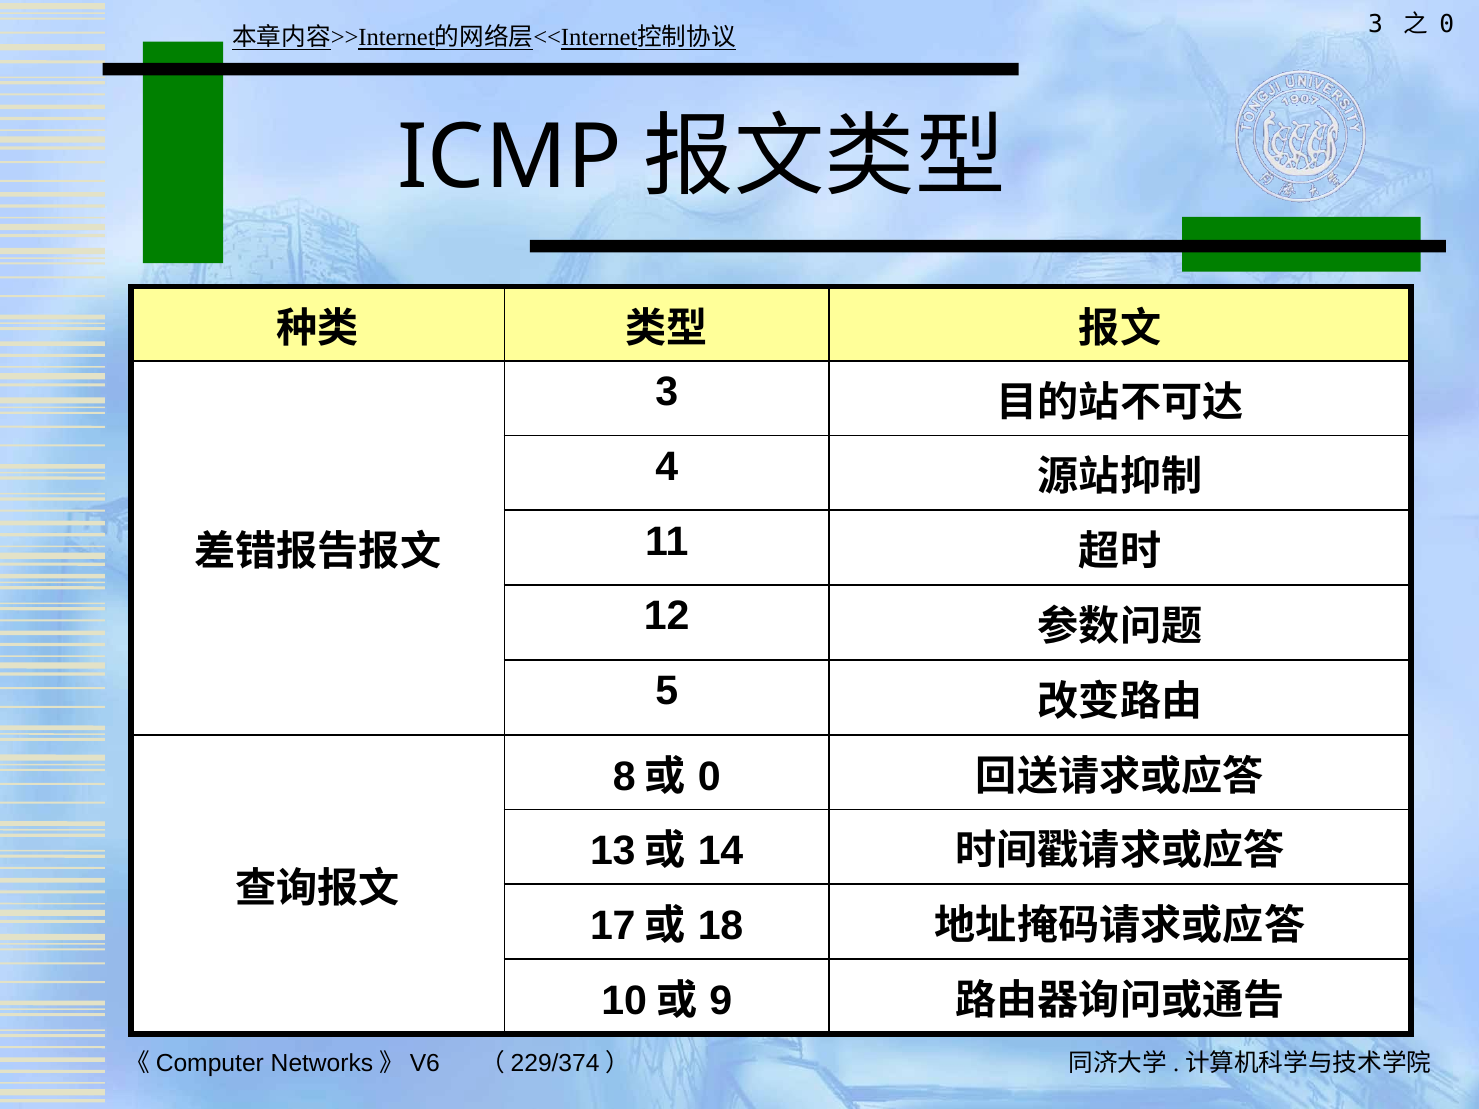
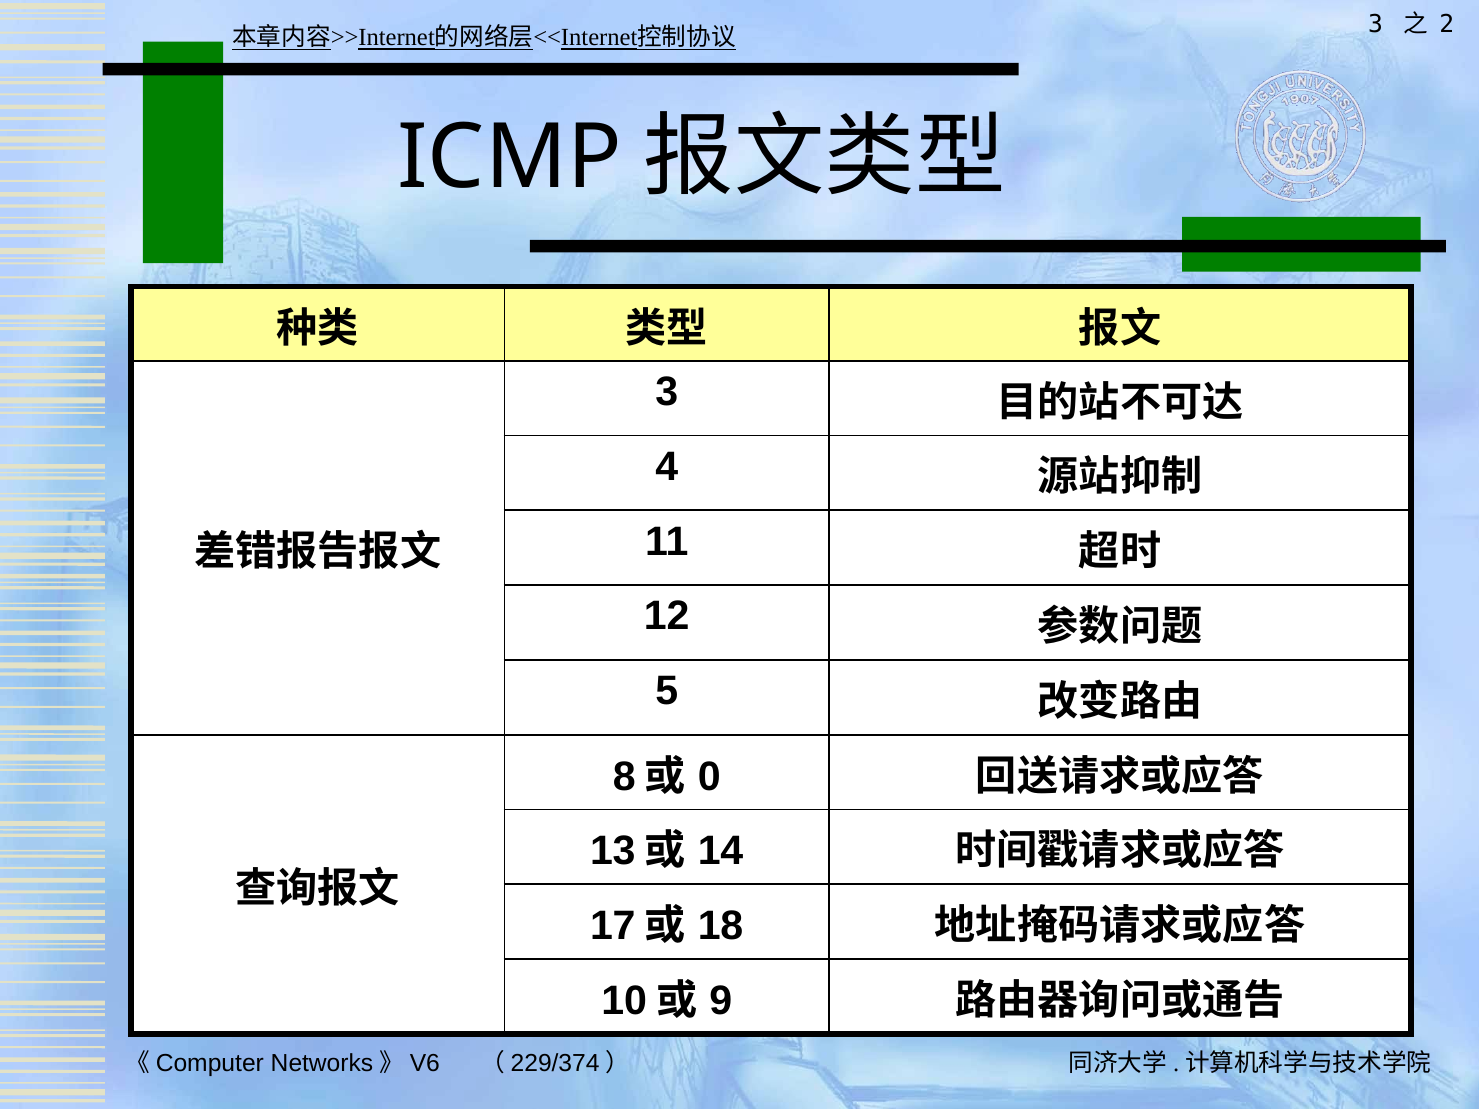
0: 0 -> 2 (1447, 24)
